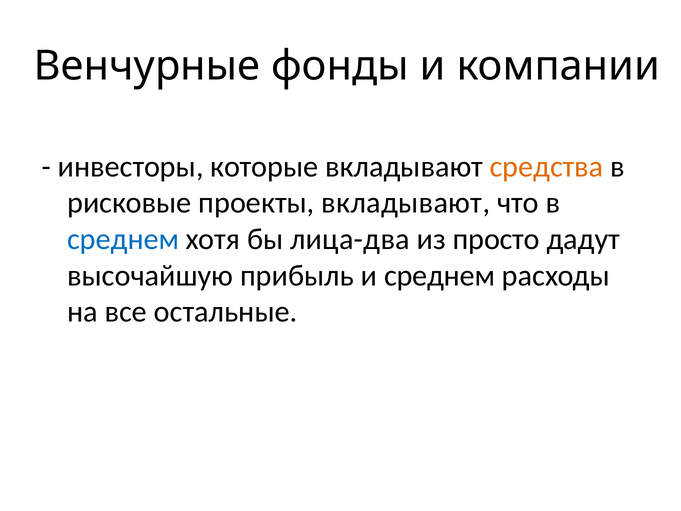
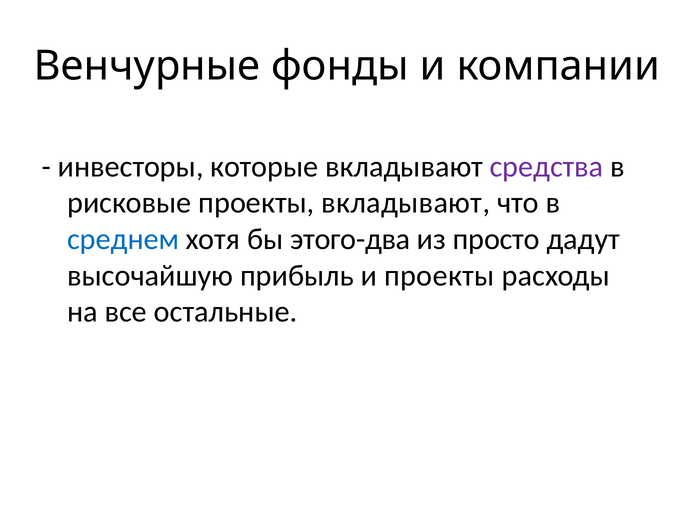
средства colour: orange -> purple (547, 166)
лица-два: лица-два -> этого-два (350, 239)
и среднем: среднем -> проекты (439, 275)
